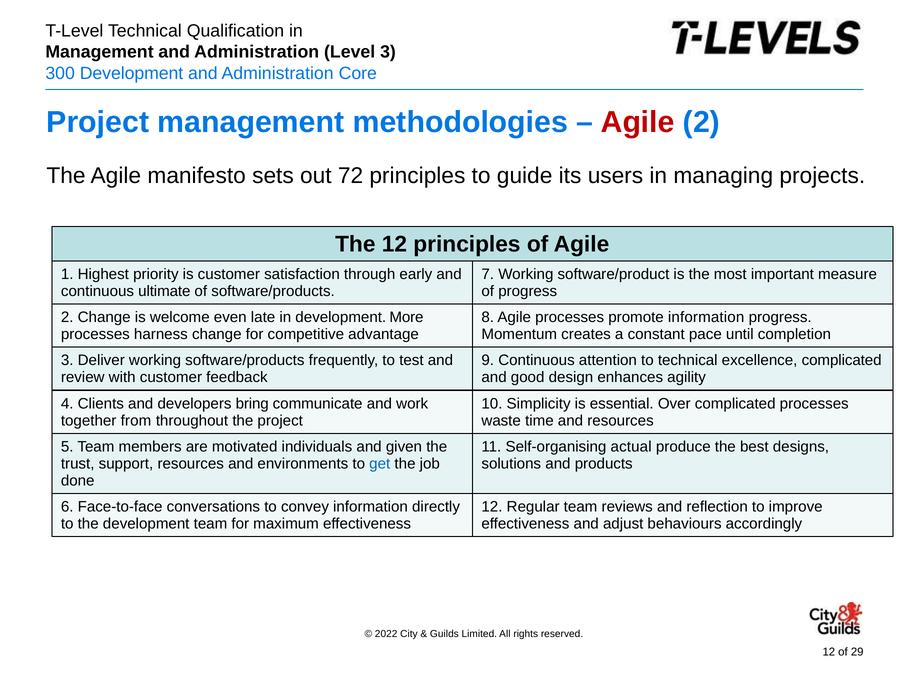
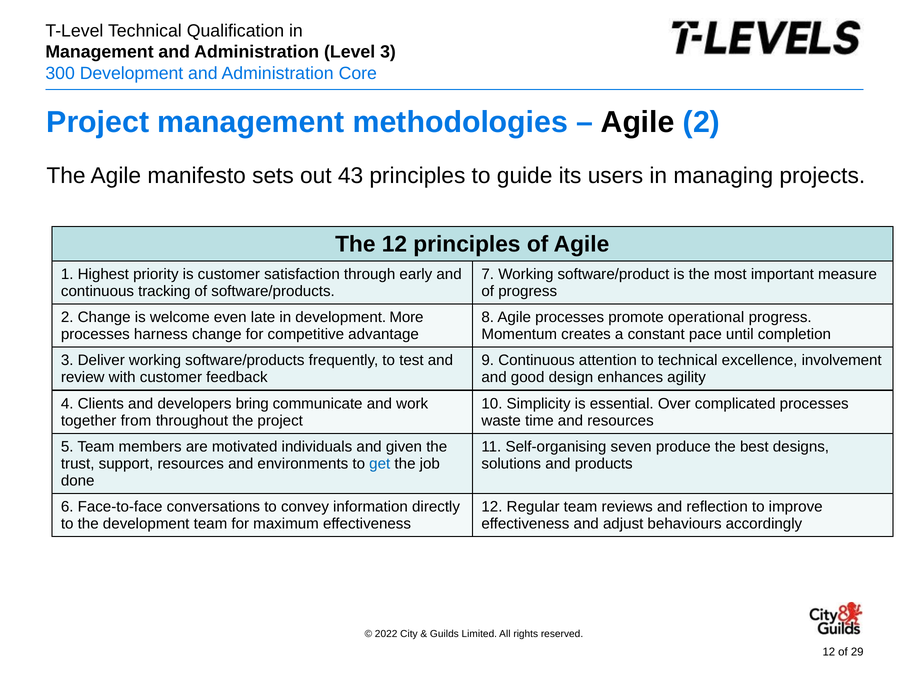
Agile colour: red -> black (638, 122)
72: 72 -> 43 (351, 176)
ultimate: ultimate -> tracking (164, 291)
promote information: information -> operational (706, 317)
excellence complicated: complicated -> involvement (842, 360)
actual: actual -> seven (631, 446)
